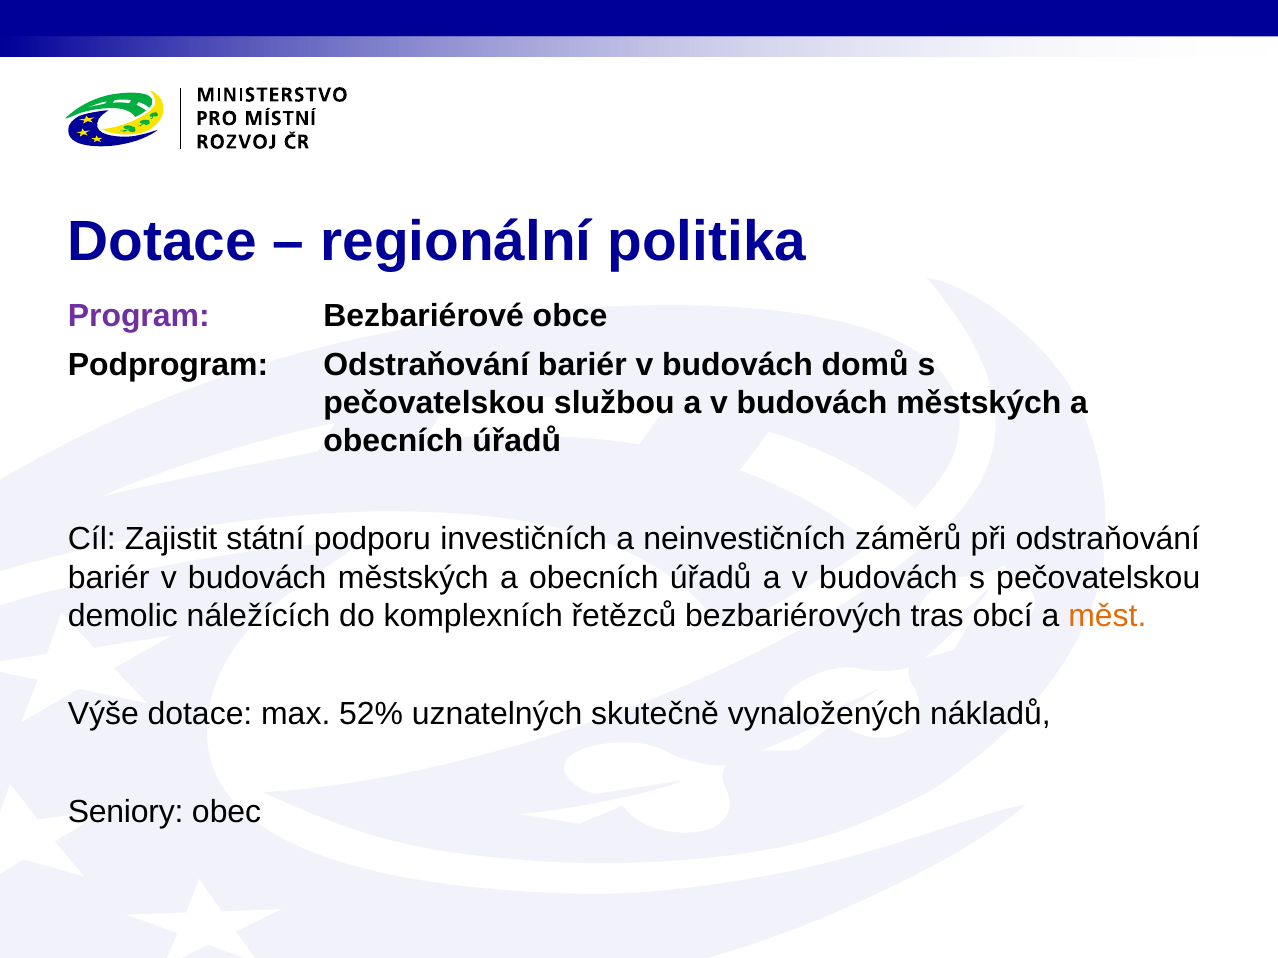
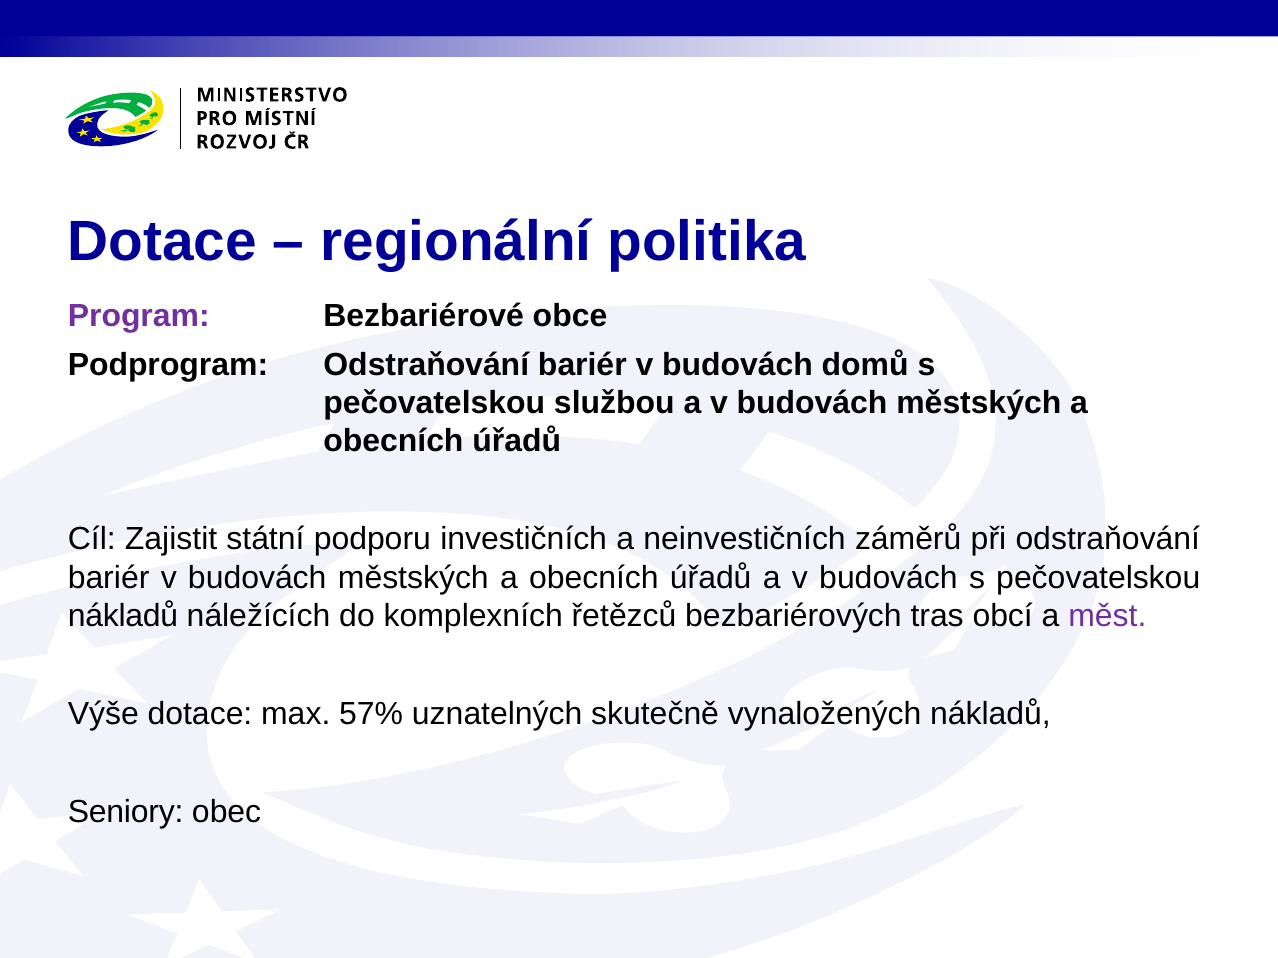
demolic: demolic -> nákladů (123, 616)
měst colour: orange -> purple (1107, 616)
52%: 52% -> 57% (371, 714)
